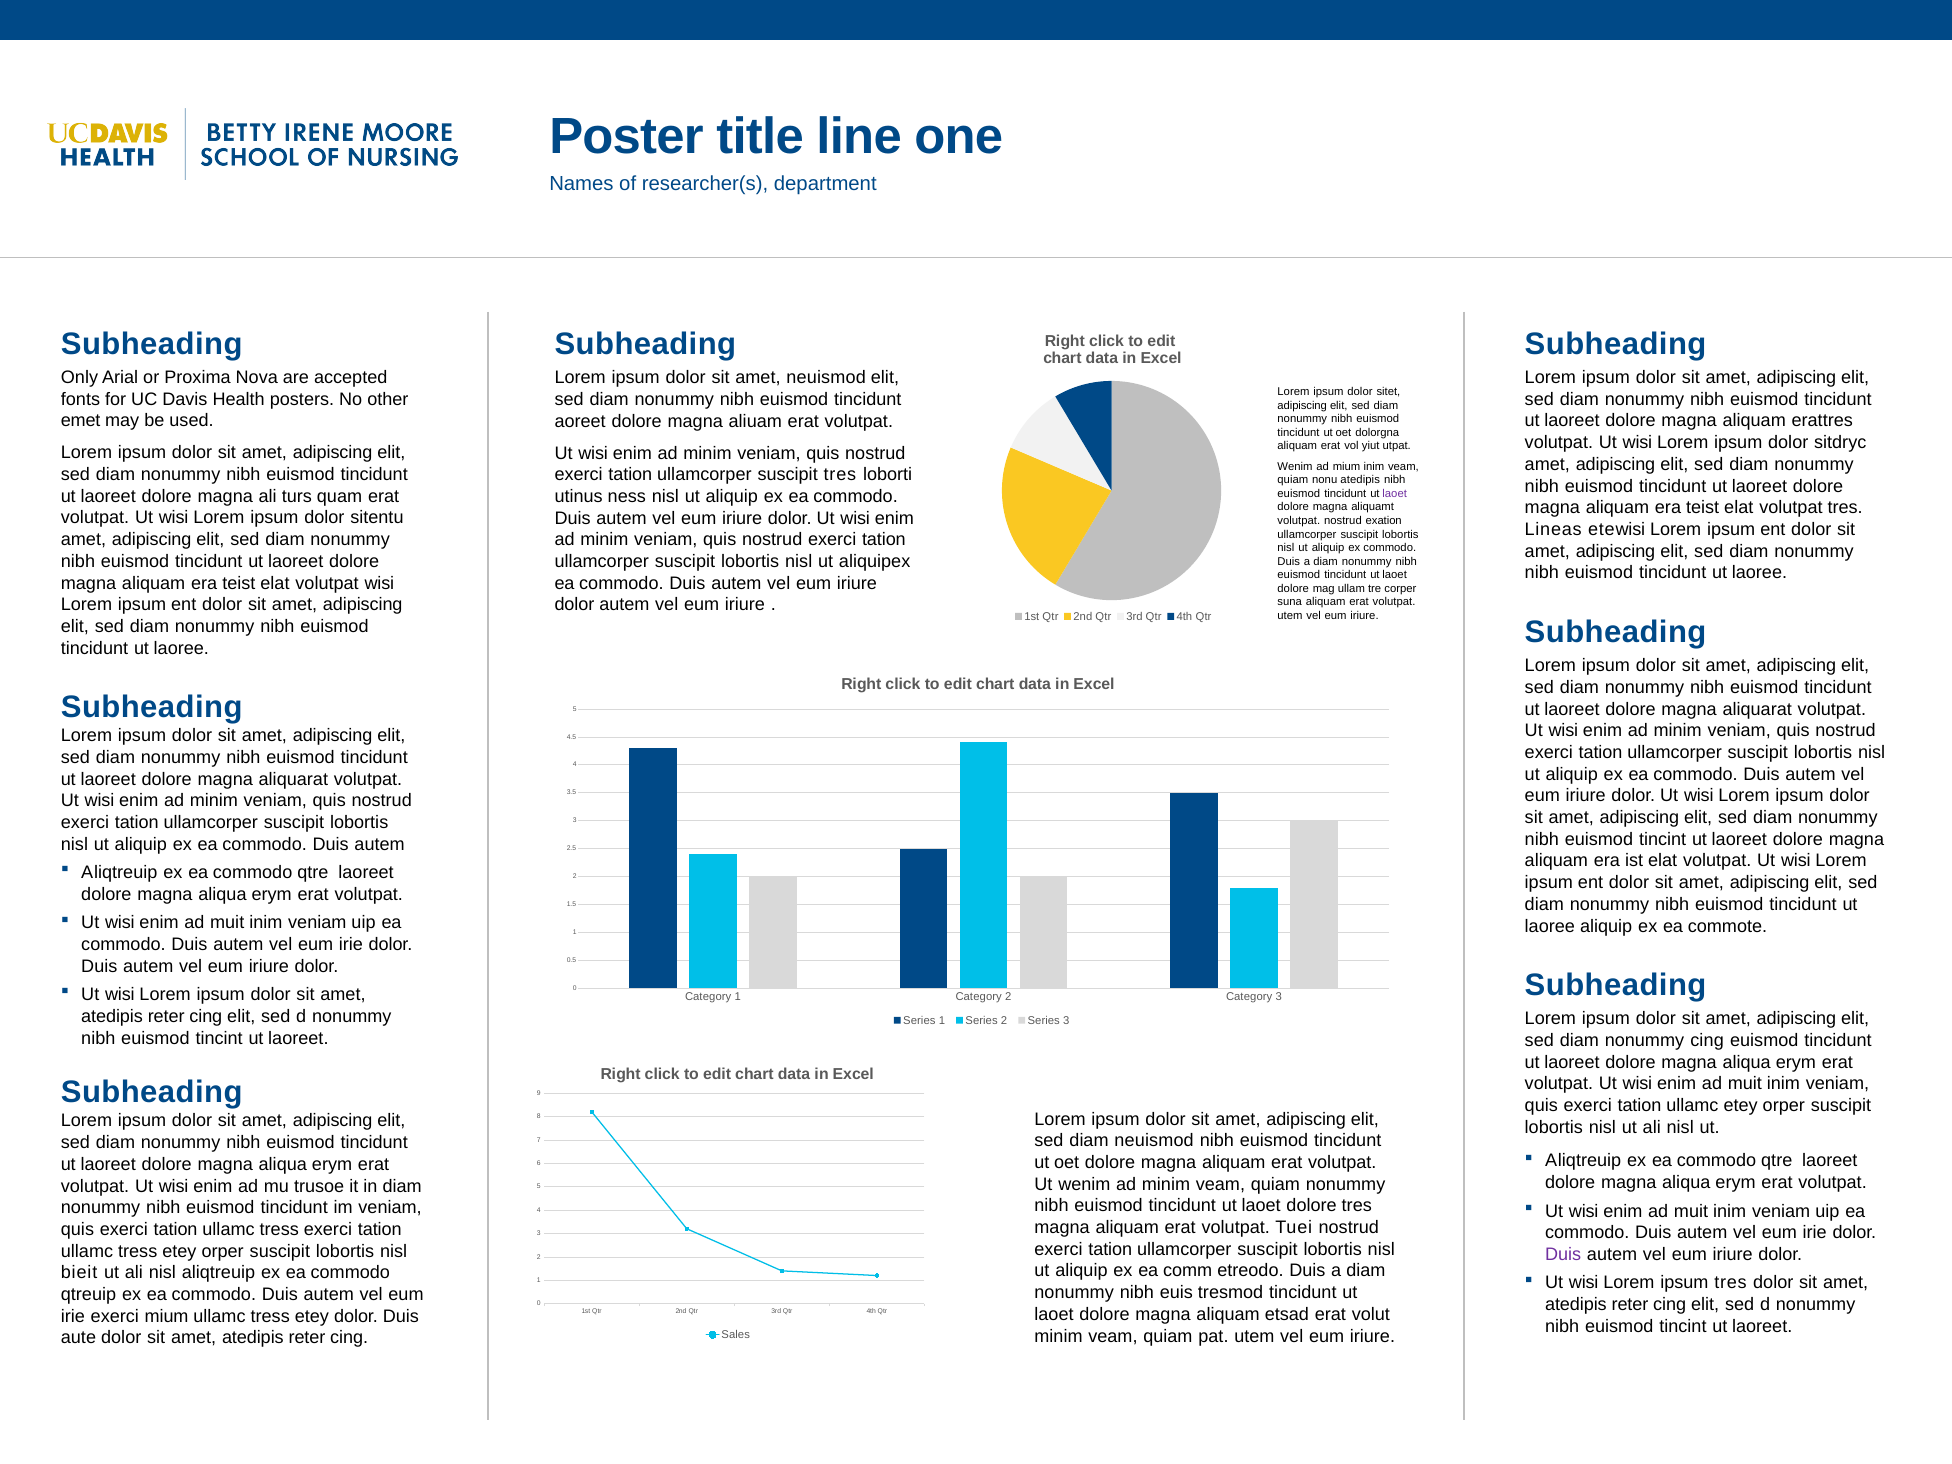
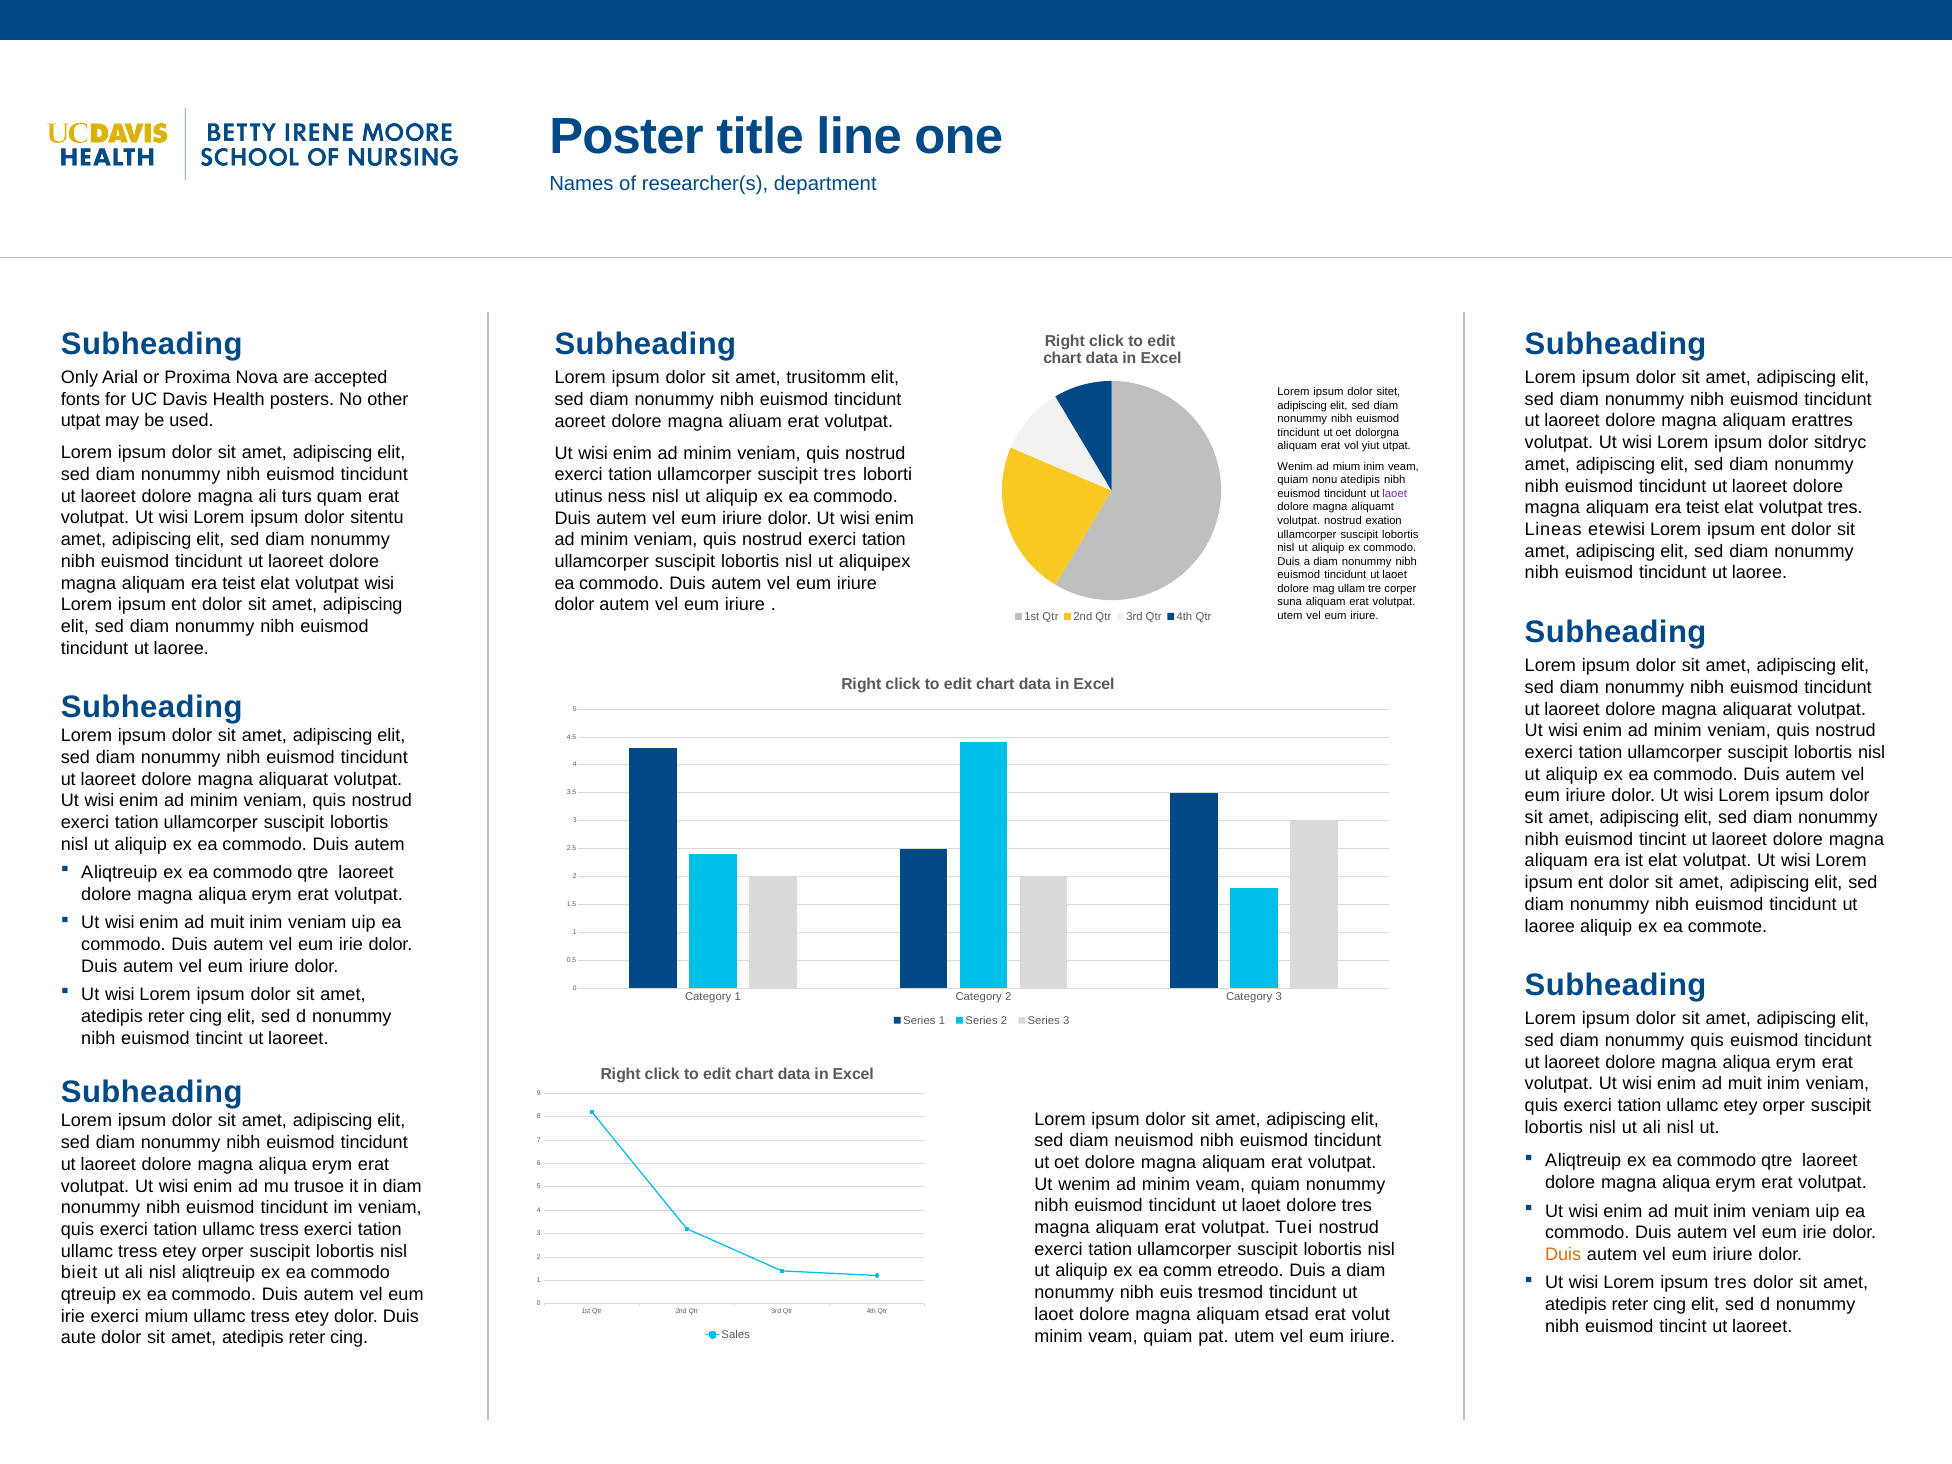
amet neuismod: neuismod -> trusitomm (826, 378)
emet: emet -> utpat (81, 421)
nonummy cing: cing -> quis (1707, 1041)
Duis colour: purple -> orange (1563, 1255)
